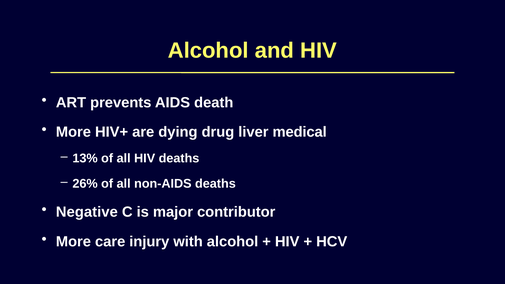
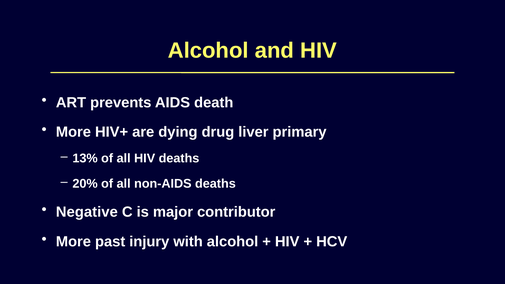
medical: medical -> primary (300, 132)
26%: 26% -> 20% (85, 184)
care: care -> past (110, 242)
